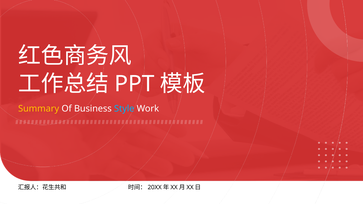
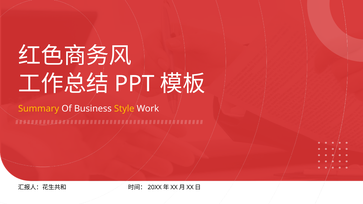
Style colour: light blue -> yellow (124, 109)
